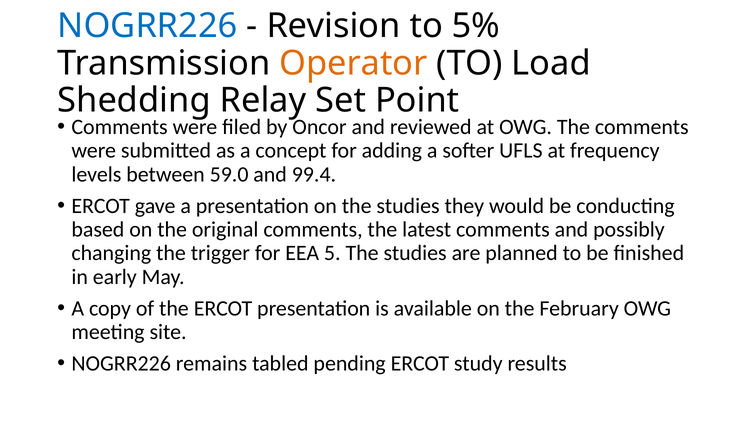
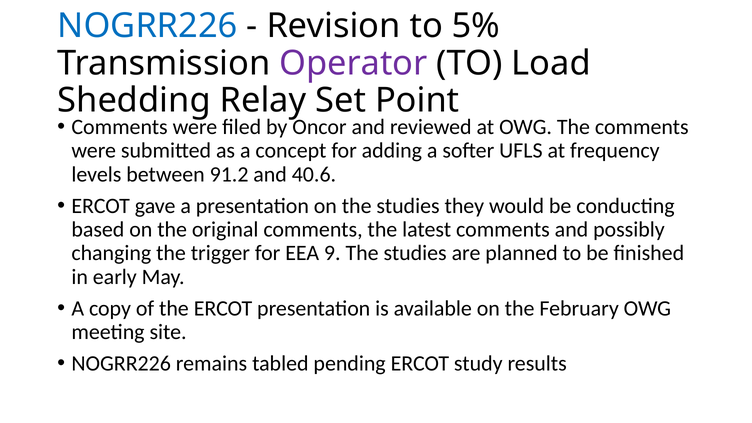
Operator colour: orange -> purple (353, 63)
59.0: 59.0 -> 91.2 (229, 174)
99.4: 99.4 -> 40.6 (314, 174)
5: 5 -> 9 (332, 253)
